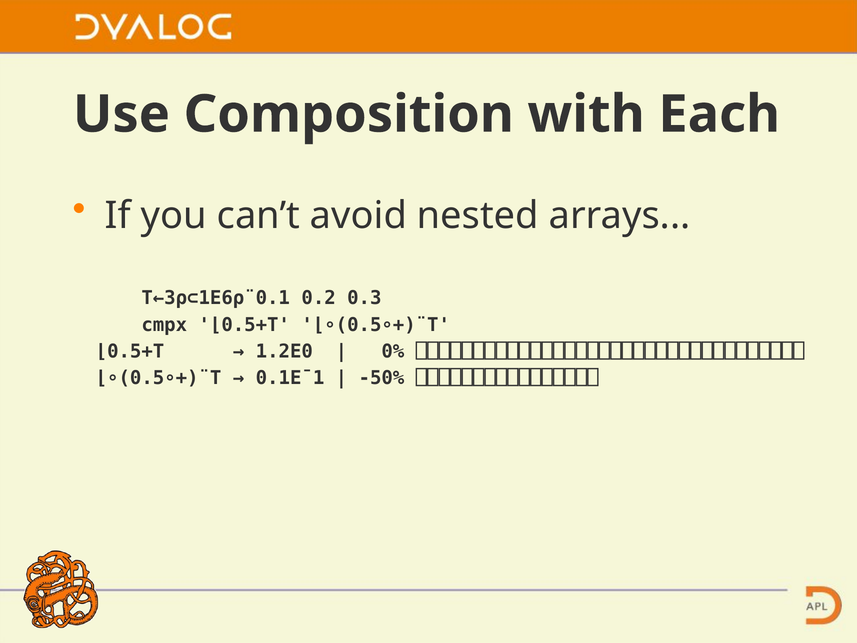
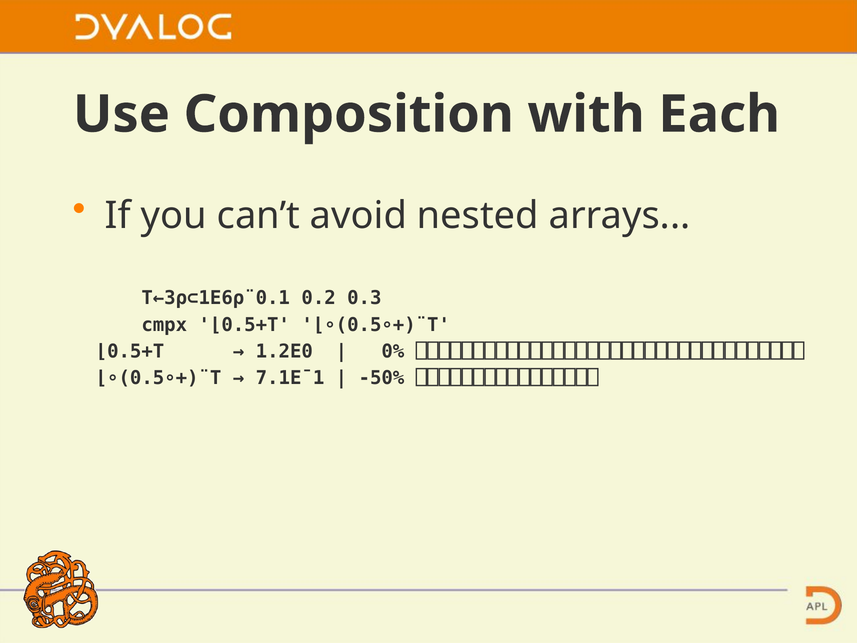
0.1E¯1: 0.1E¯1 -> 7.1E¯1 (290, 378)
